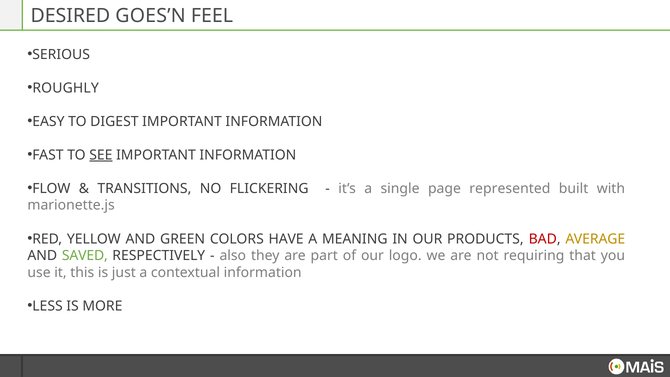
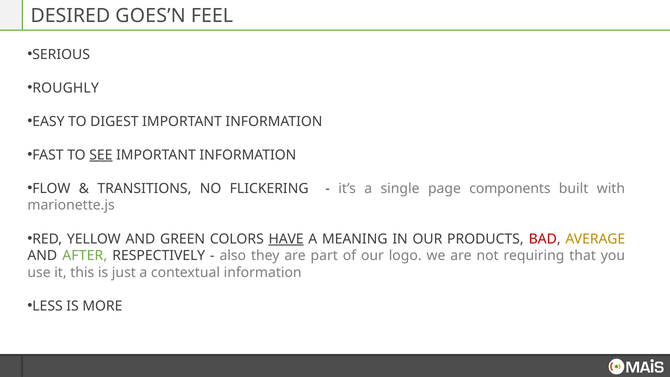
represented: represented -> components (510, 189)
HAVE underline: none -> present (286, 239)
SAVED: SAVED -> AFTER (85, 256)
